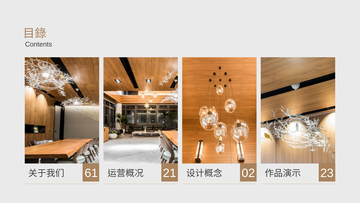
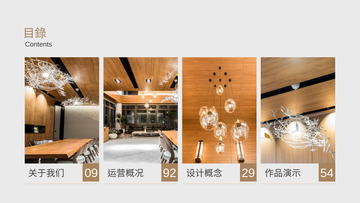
61: 61 -> 09 (91, 173)
21: 21 -> 92 (170, 173)
02: 02 -> 29 (248, 173)
23: 23 -> 54 (327, 173)
